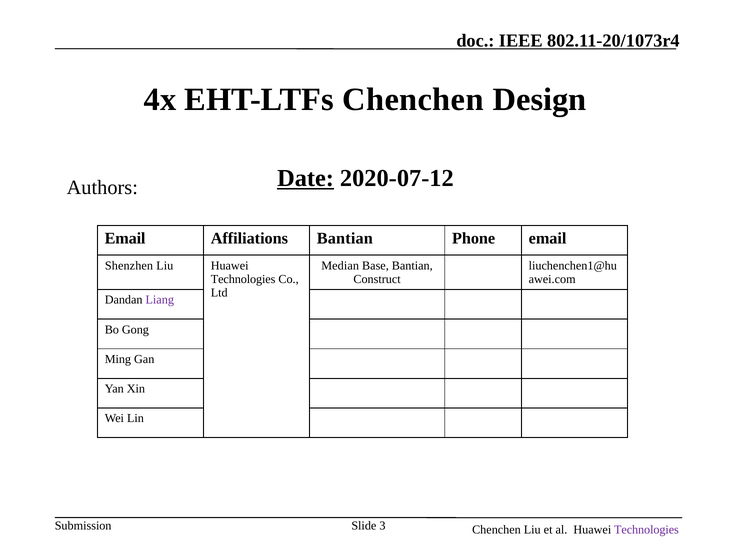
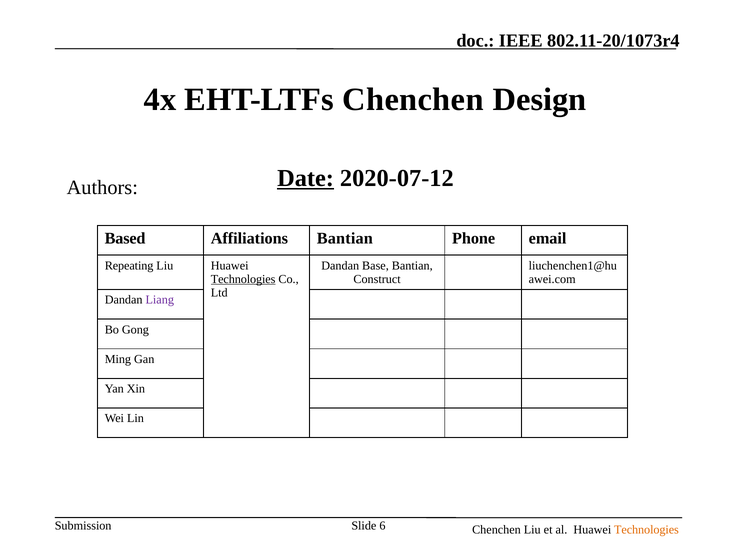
Email: Email -> Based (125, 238)
Shenzhen: Shenzhen -> Repeating (129, 266)
Median: Median -> Dandan (340, 266)
Technologies underline: none -> present (243, 279)
3: 3 -> 6 (382, 526)
Technologies colour: purple -> orange (646, 530)
